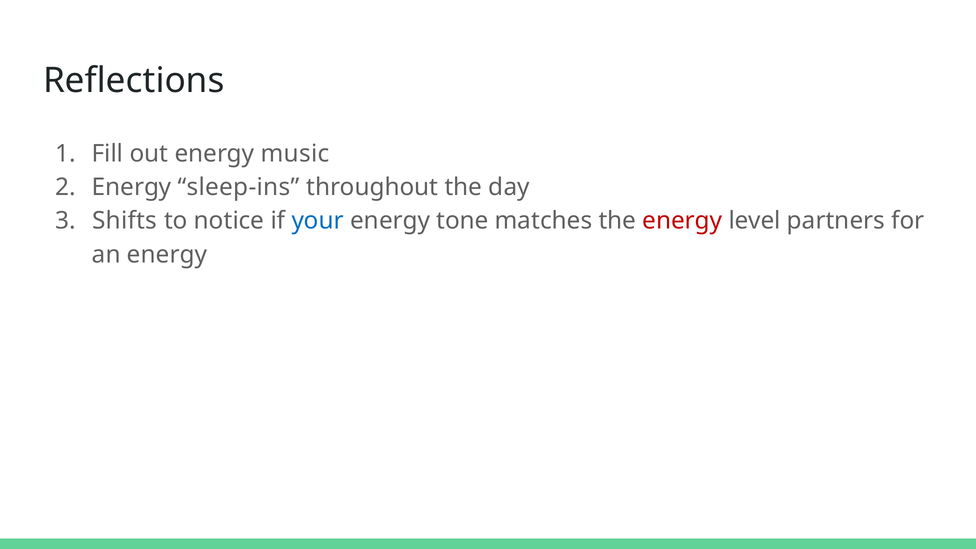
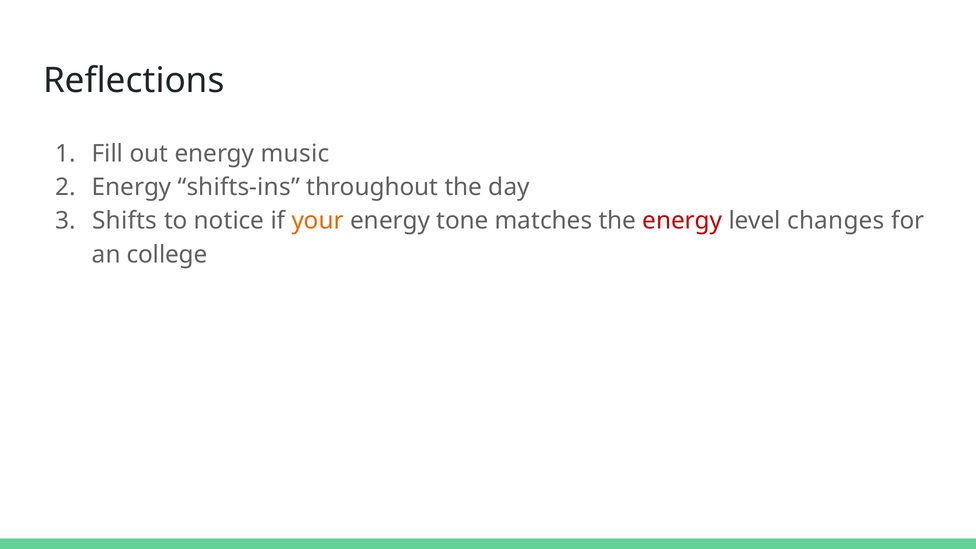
sleep-ins: sleep-ins -> shifts-ins (239, 187)
your colour: blue -> orange (318, 221)
partners: partners -> changes (836, 221)
an energy: energy -> college (167, 254)
